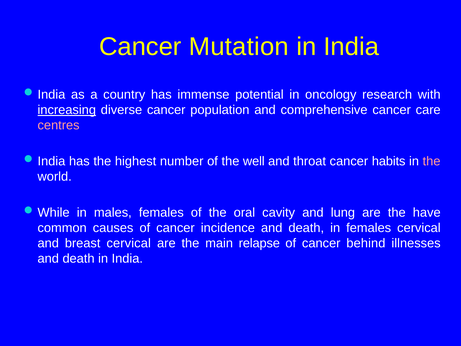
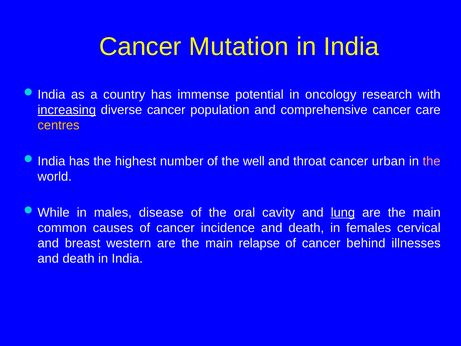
centres colour: pink -> yellow (59, 125)
habits: habits -> urban (389, 161)
males females: females -> disease (161, 212)
lung underline: none -> present (343, 212)
have: have -> main (427, 212)
breast cervical: cervical -> western (129, 243)
